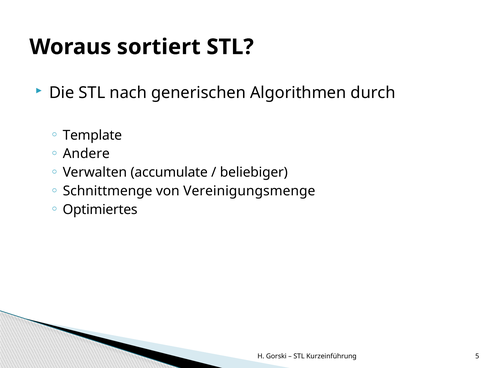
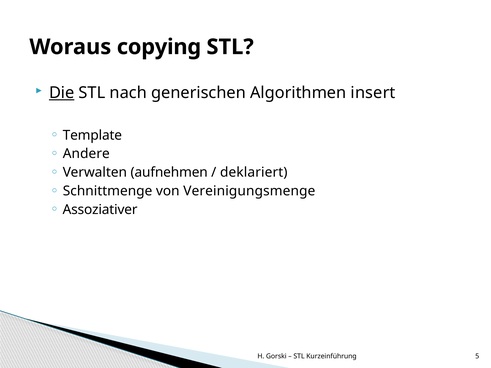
sortiert: sortiert -> copying (159, 47)
Die underline: none -> present (62, 93)
durch: durch -> insert (373, 93)
accumulate: accumulate -> aufnehmen (169, 173)
beliebiger: beliebiger -> deklariert (254, 173)
Optimiertes: Optimiertes -> Assoziativer (100, 210)
